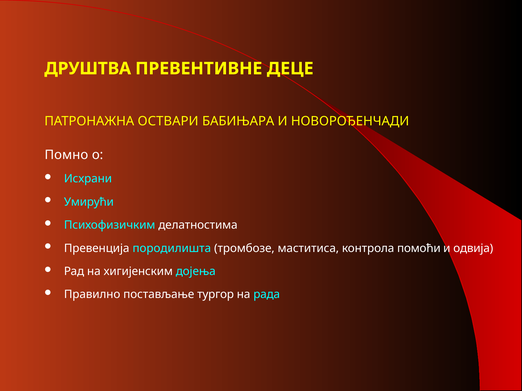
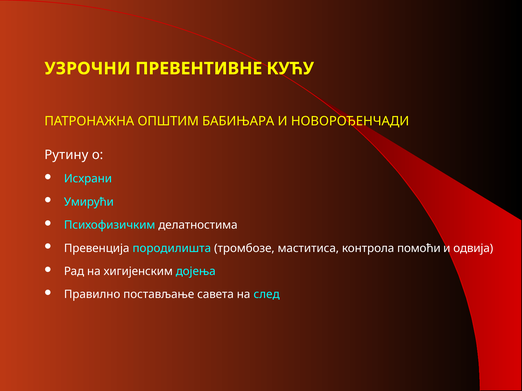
ДРУШТВА: ДРУШТВА -> УЗРОЧНИ (88, 69)
ДЕЦЕ: ДЕЦЕ -> КУЋУ (290, 69)
ОСТВАРИ: ОСТВАРИ -> ОПШТИМ (168, 121)
Помно: Помно -> Рутину (66, 155)
тургор: тургор -> савета (216, 295)
рада: рада -> след (267, 295)
